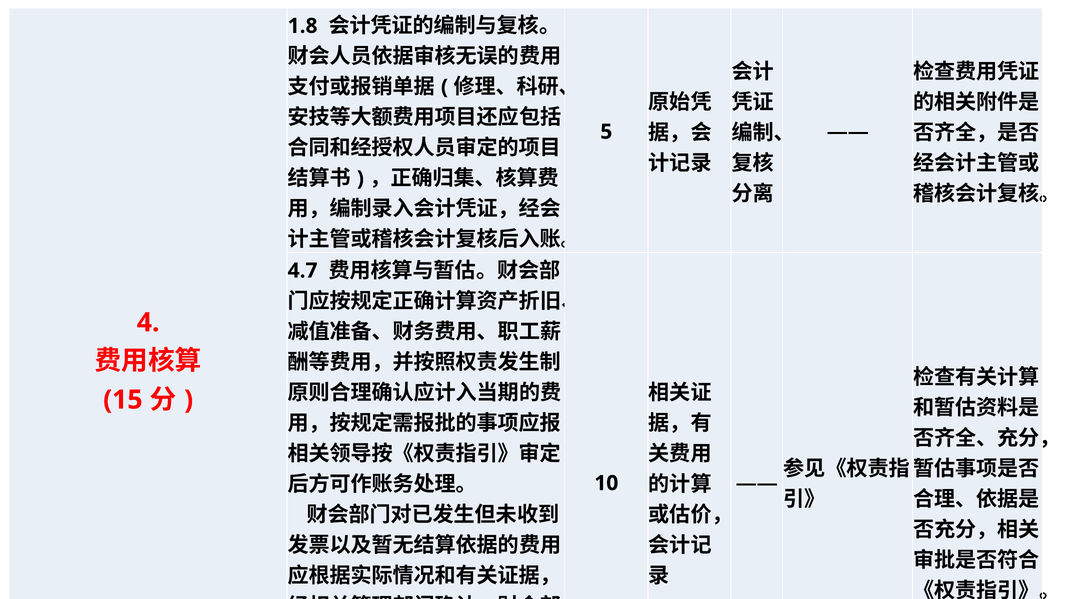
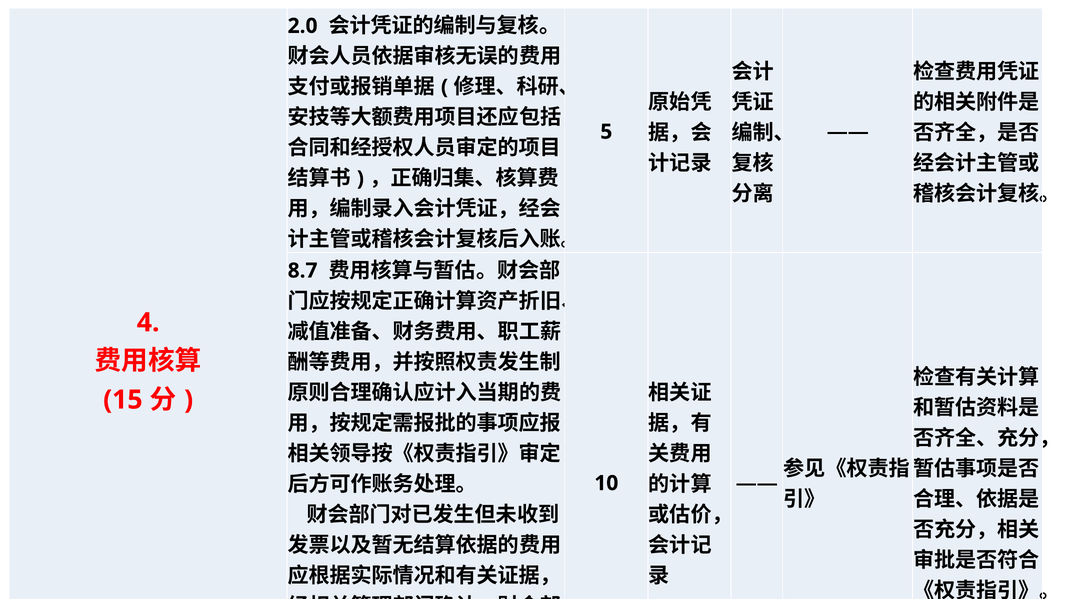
1.8: 1.8 -> 2.0 (303, 26)
4.7: 4.7 -> 8.7 (303, 271)
